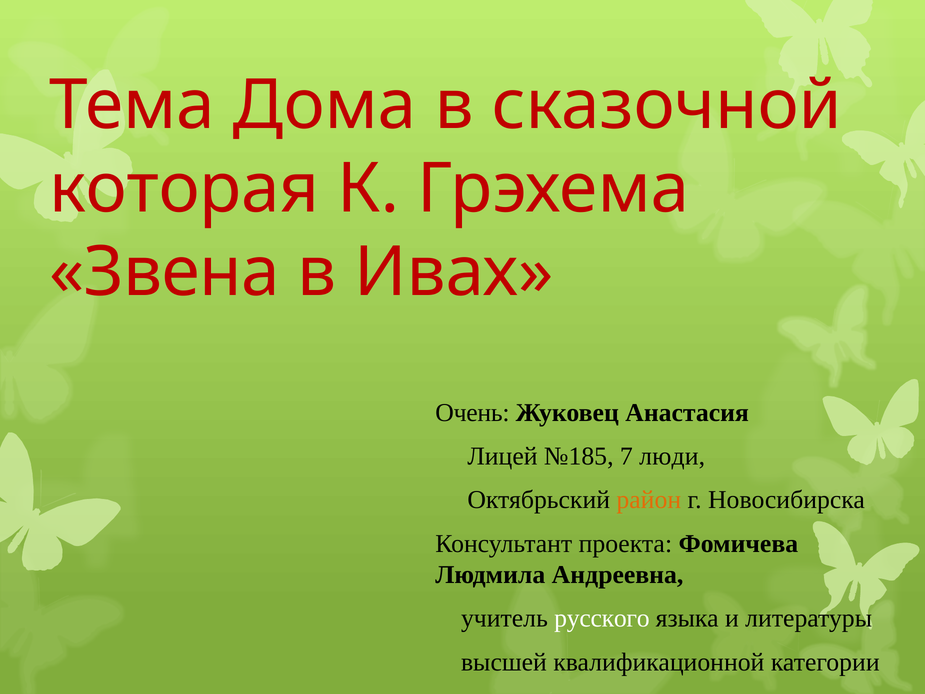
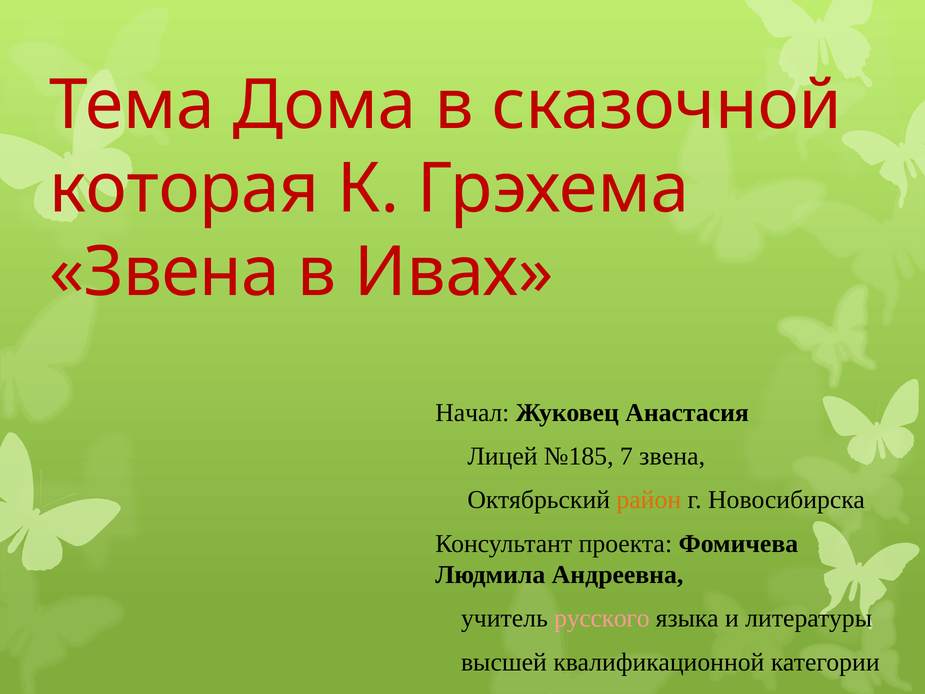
Очень: Очень -> Начал (472, 412)
7 люди: люди -> звена (672, 456)
русского colour: white -> pink (602, 618)
